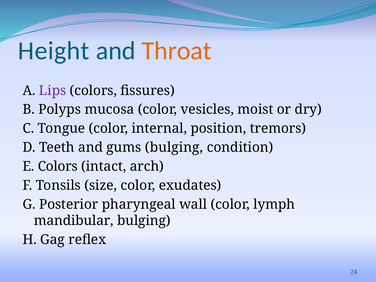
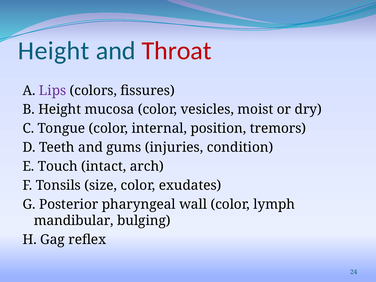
Throat colour: orange -> red (177, 51)
B Polyps: Polyps -> Height (60, 110)
gums bulging: bulging -> injuries (174, 148)
E Colors: Colors -> Touch (58, 166)
